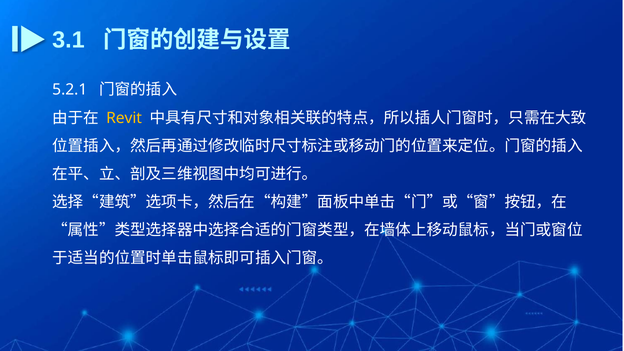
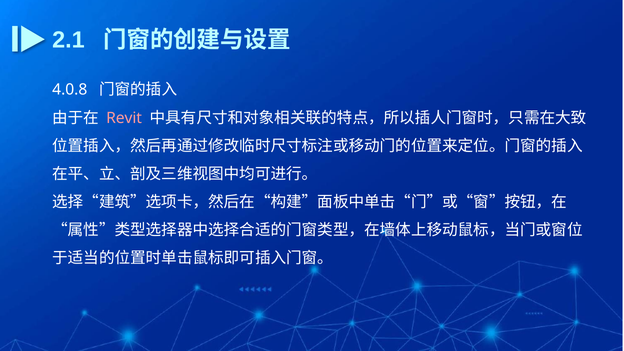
3.1: 3.1 -> 2.1 (68, 40)
5.2.1: 5.2.1 -> 4.0.8 (70, 90)
Revit colour: yellow -> pink (124, 118)
